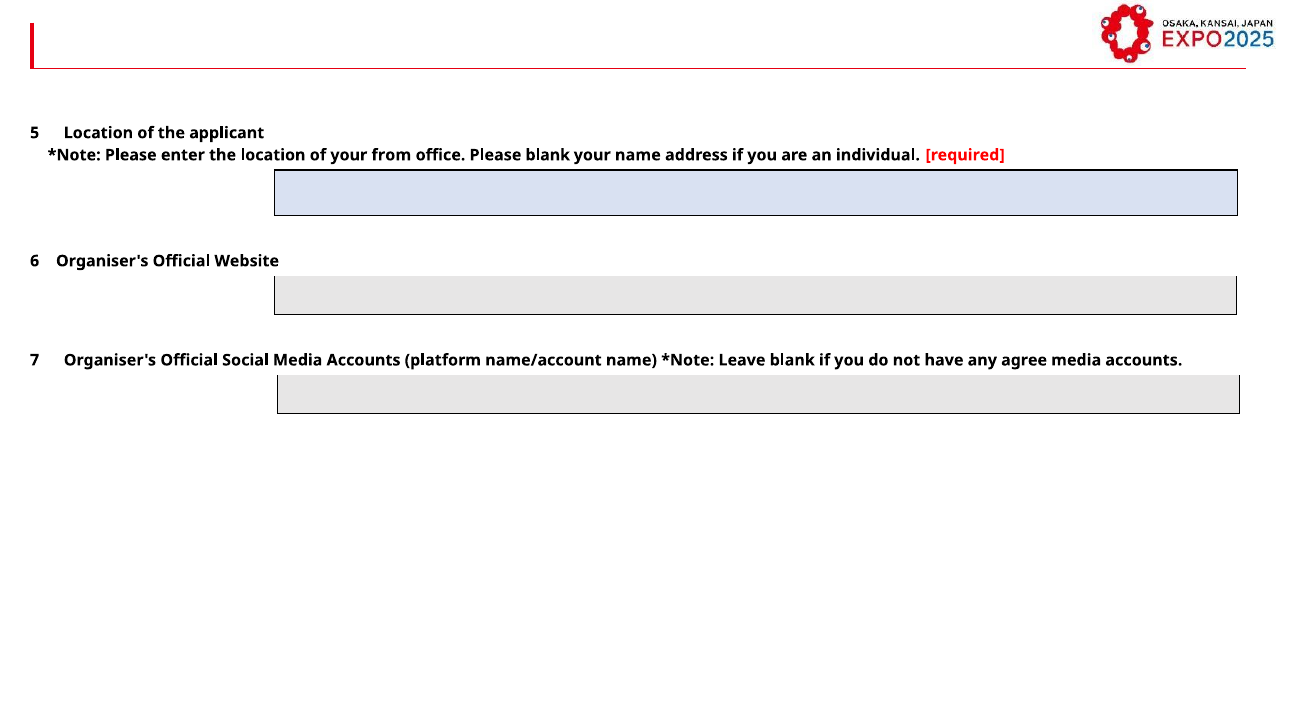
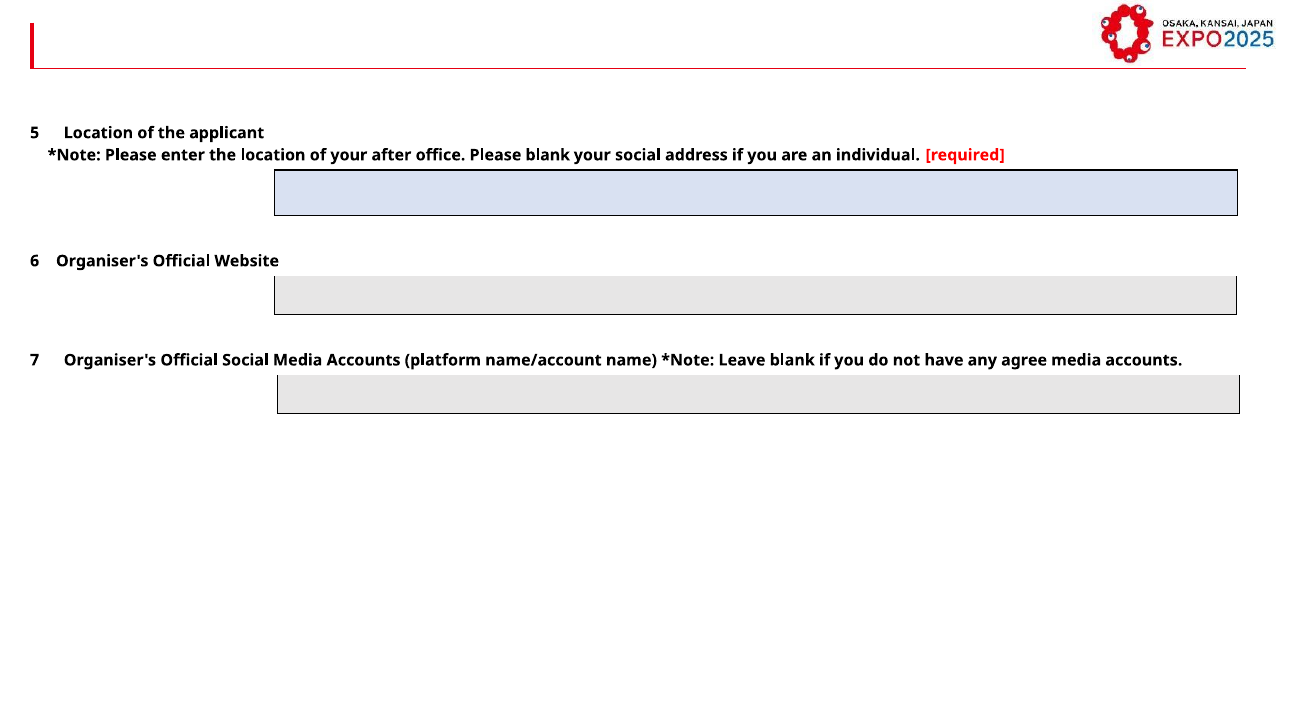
from: from -> after (391, 155)
your name: name -> social (638, 155)
